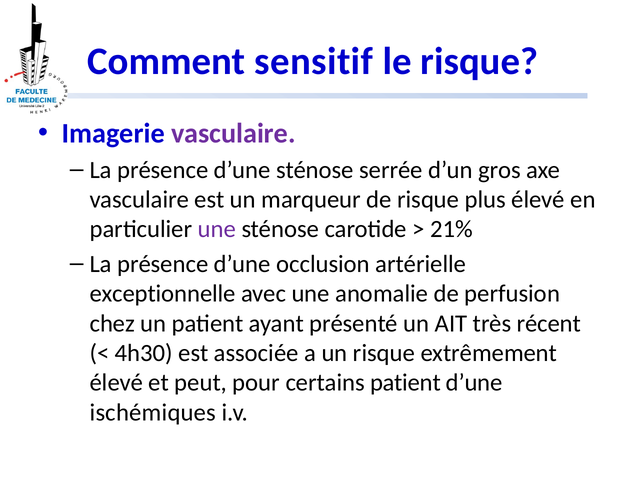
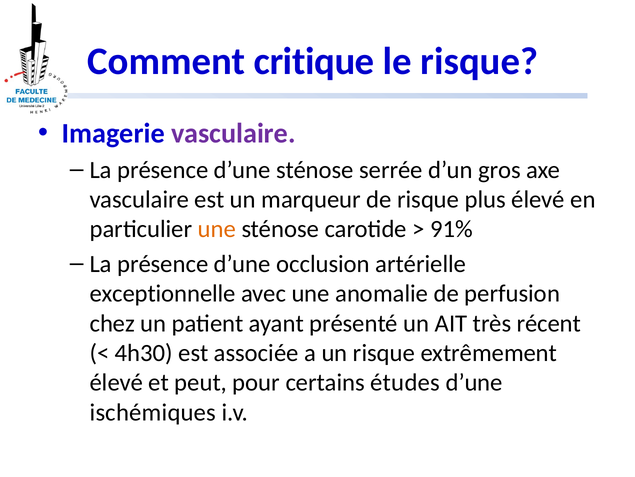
sensitif: sensitif -> critique (314, 61)
une colour: purple -> orange (217, 229)
21%: 21% -> 91% (451, 229)
certains patient: patient -> études (405, 382)
